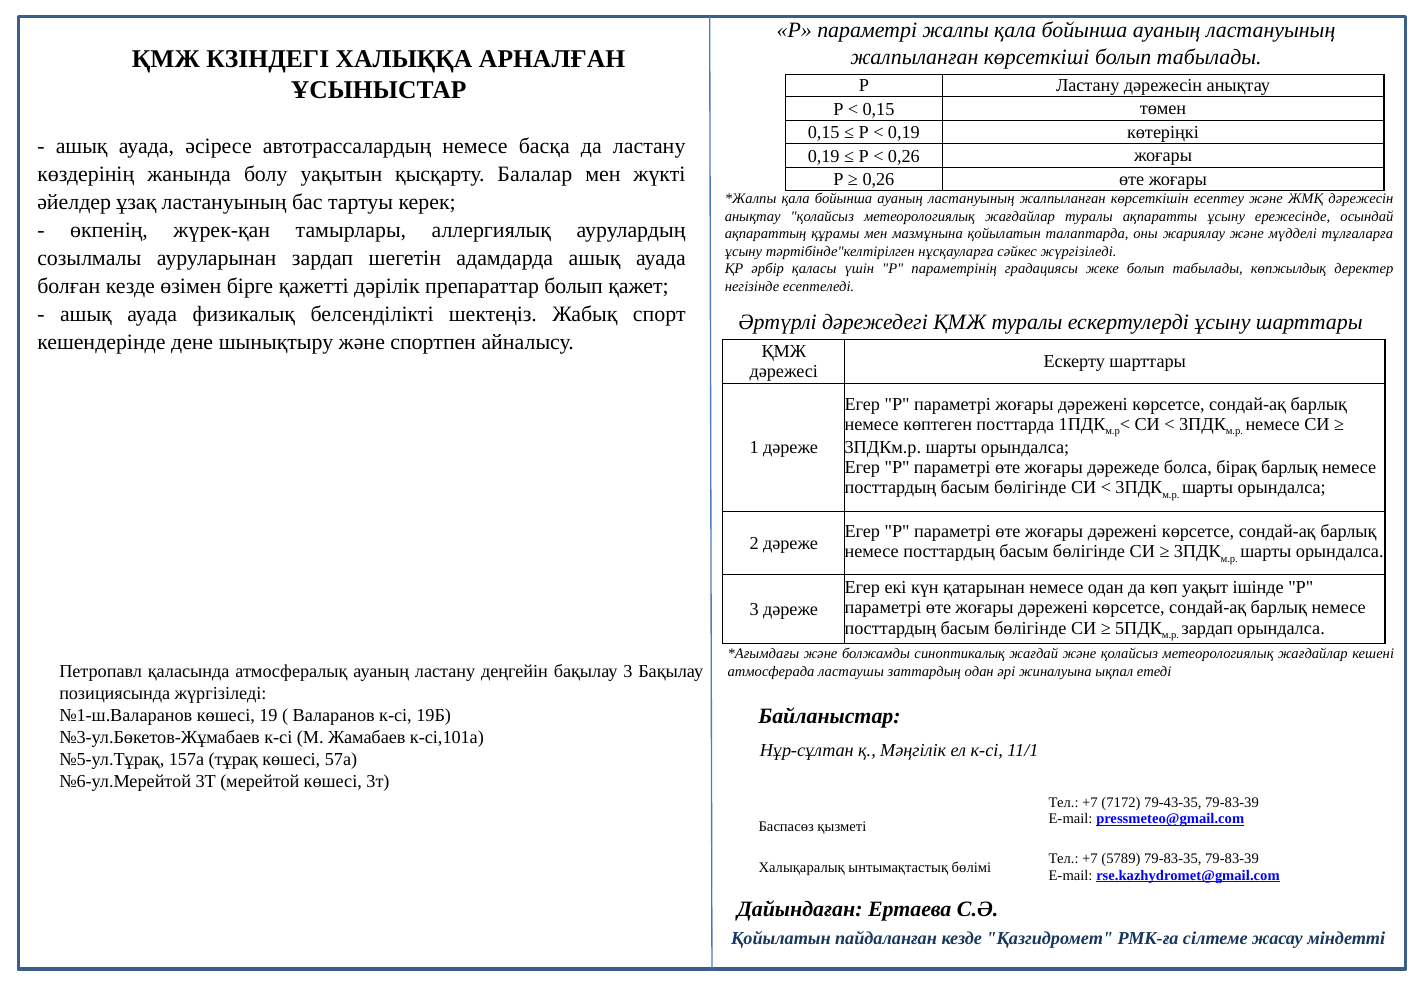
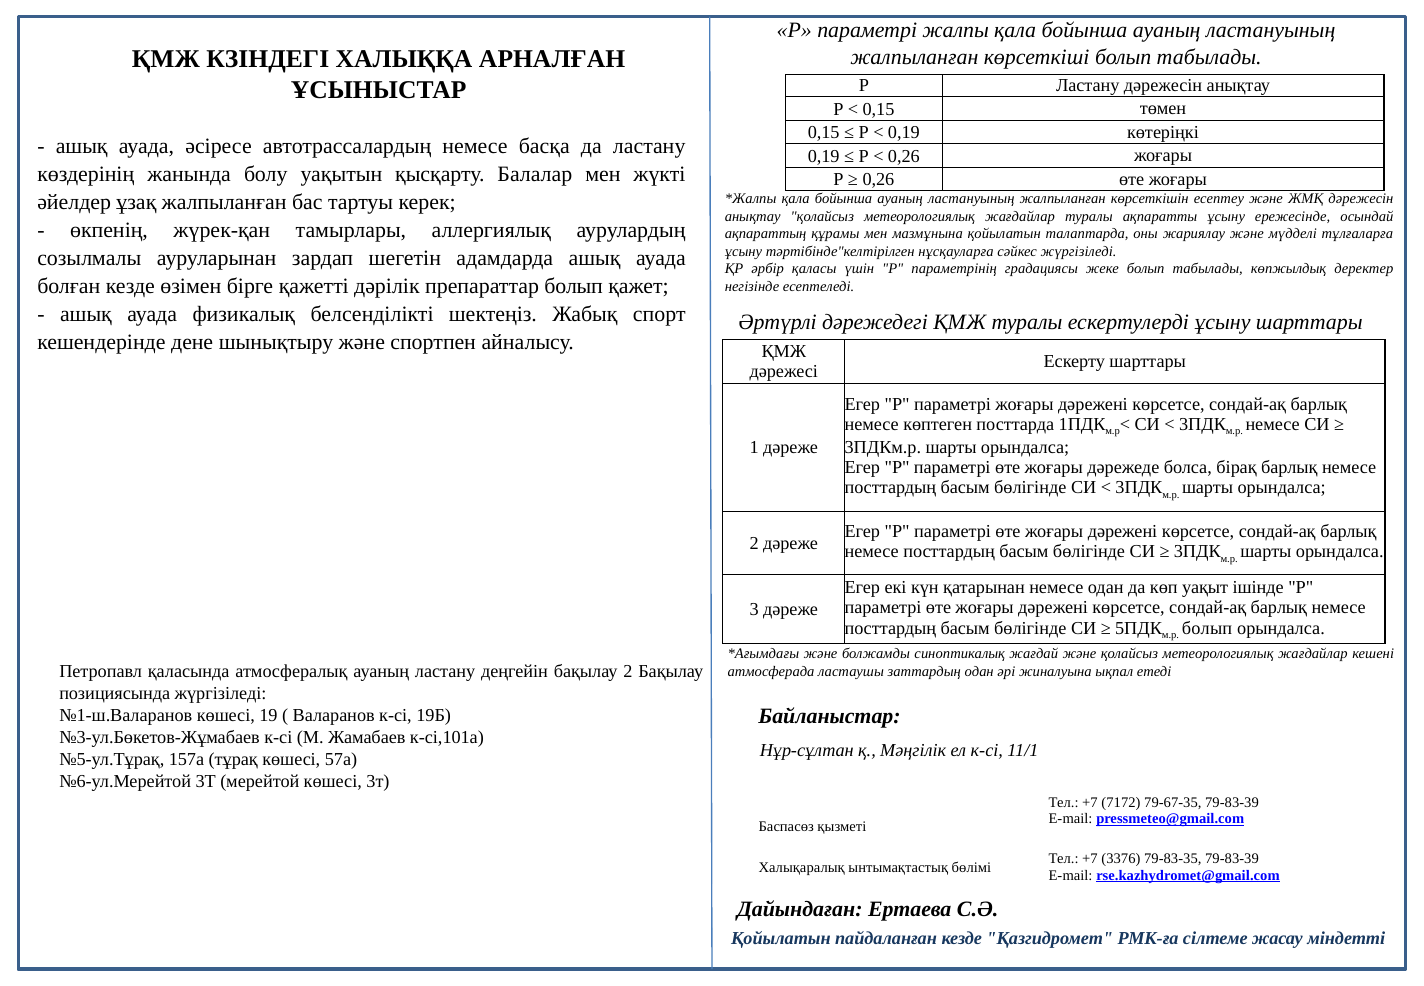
ұзақ ластануының: ластануының -> жалпыланған (224, 202)
зардап: зардап -> болып (1207, 628)
бақылау 3: 3 -> 2 (628, 671)
79-43-35: 79-43-35 -> 79-67-35 (1173, 802)
5789: 5789 -> 3376 (1121, 859)
